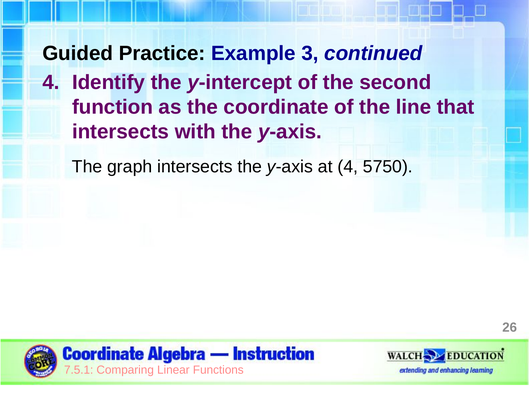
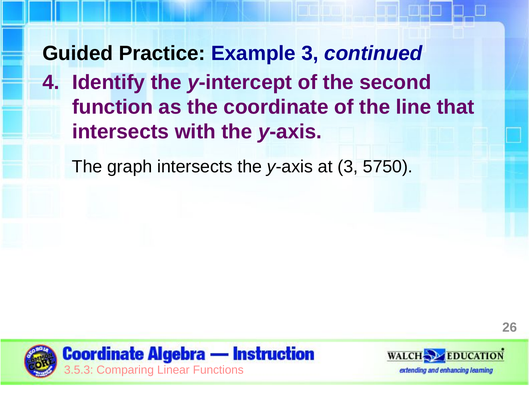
at 4: 4 -> 3 (348, 167)
7.5.1: 7.5.1 -> 3.5.3 (79, 370)
